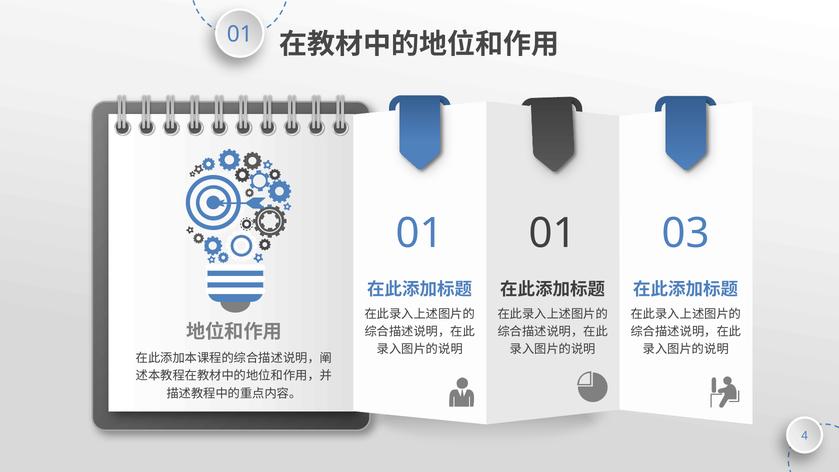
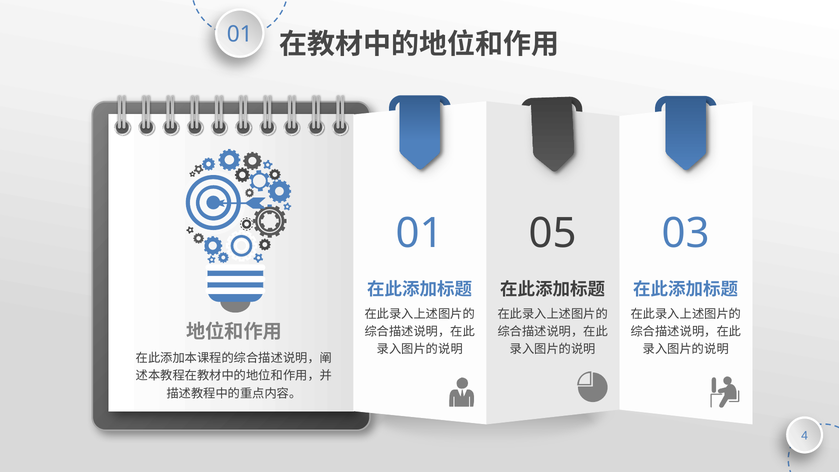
01 01: 01 -> 05 (553, 233)
